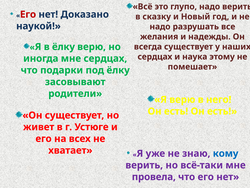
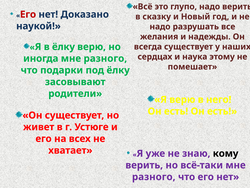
иногда мне сердцах: сердцах -> разного (105, 58)
кому colour: blue -> black (226, 153)
провела: провела -> разного (154, 176)
